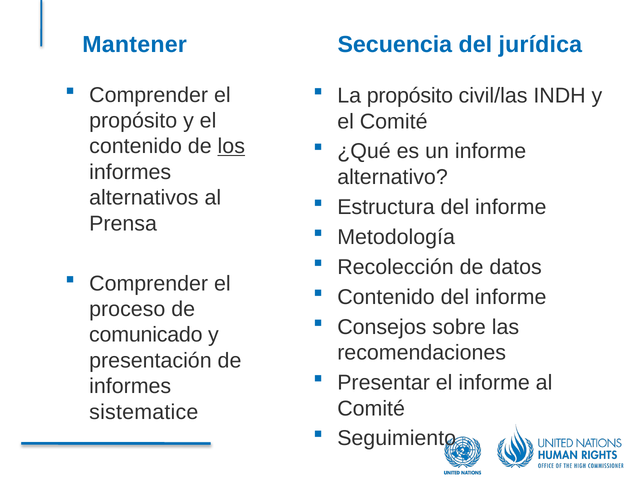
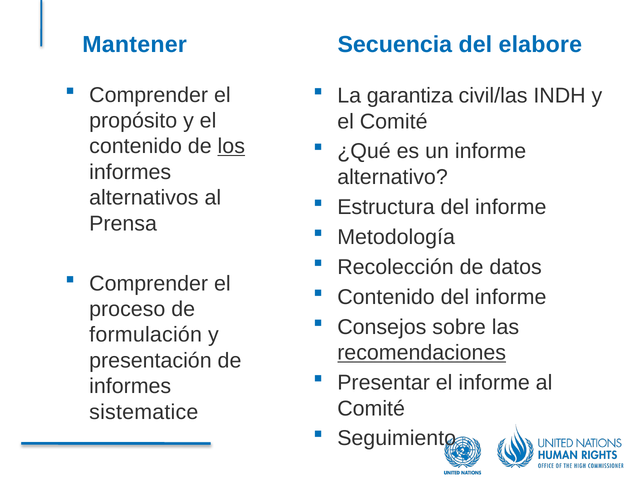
jurídica: jurídica -> elabore (540, 44)
La propósito: propósito -> garantiza (410, 96)
comunicado: comunicado -> formulación (146, 335)
recomendaciones underline: none -> present (422, 352)
